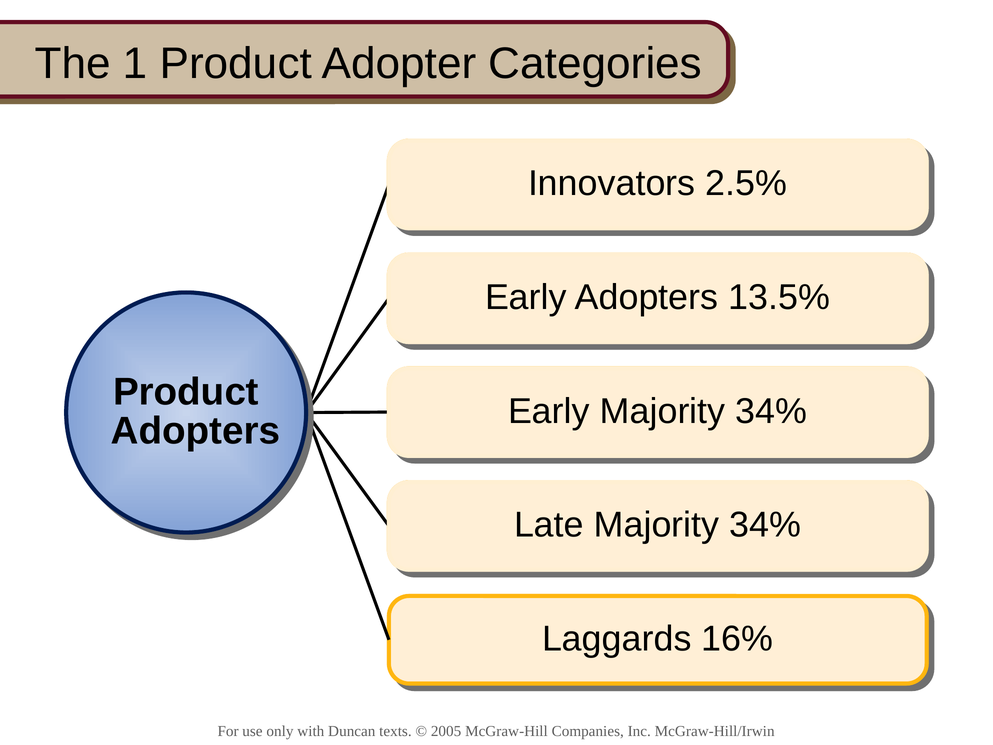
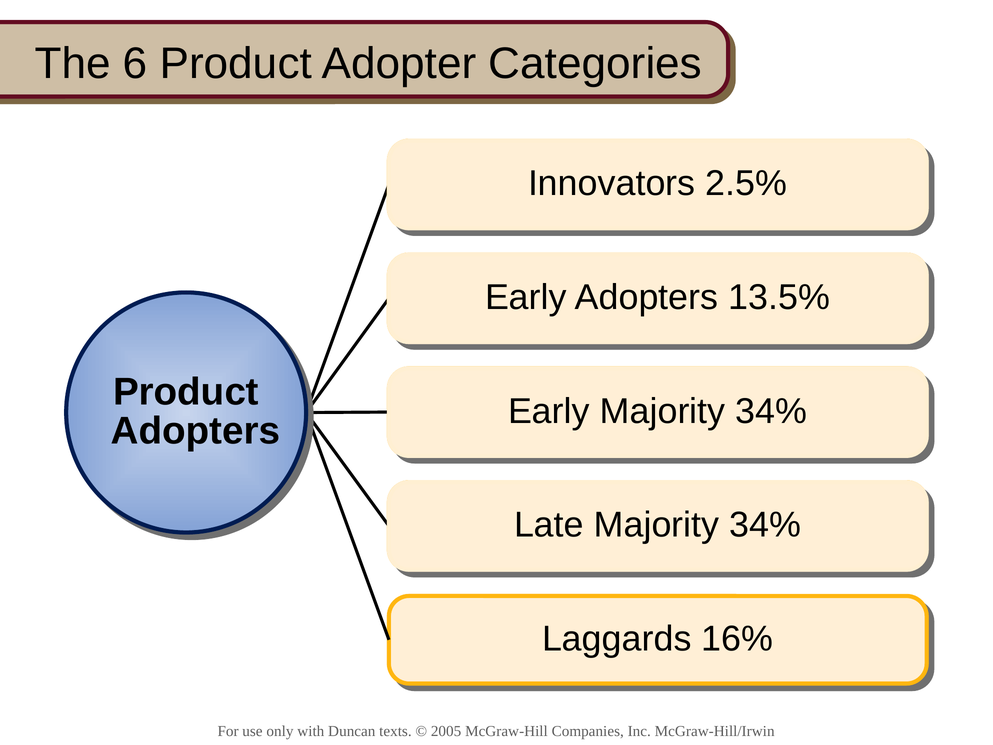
1: 1 -> 6 (135, 64)
